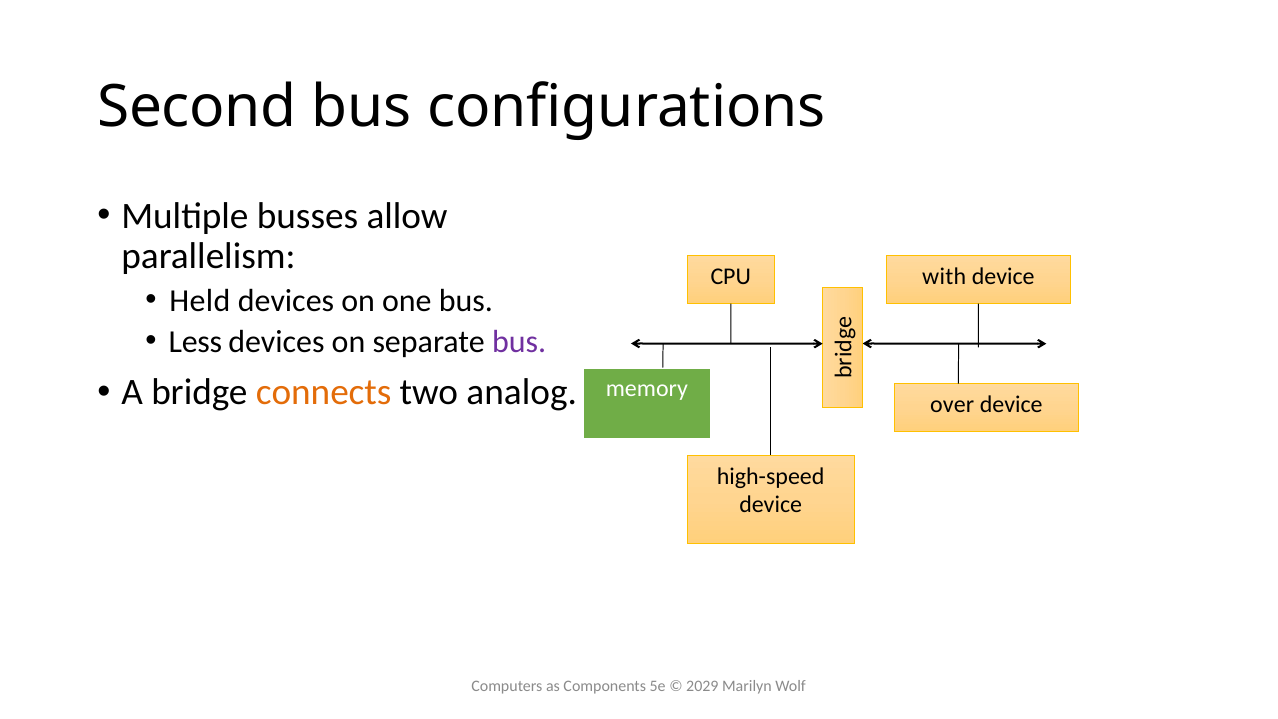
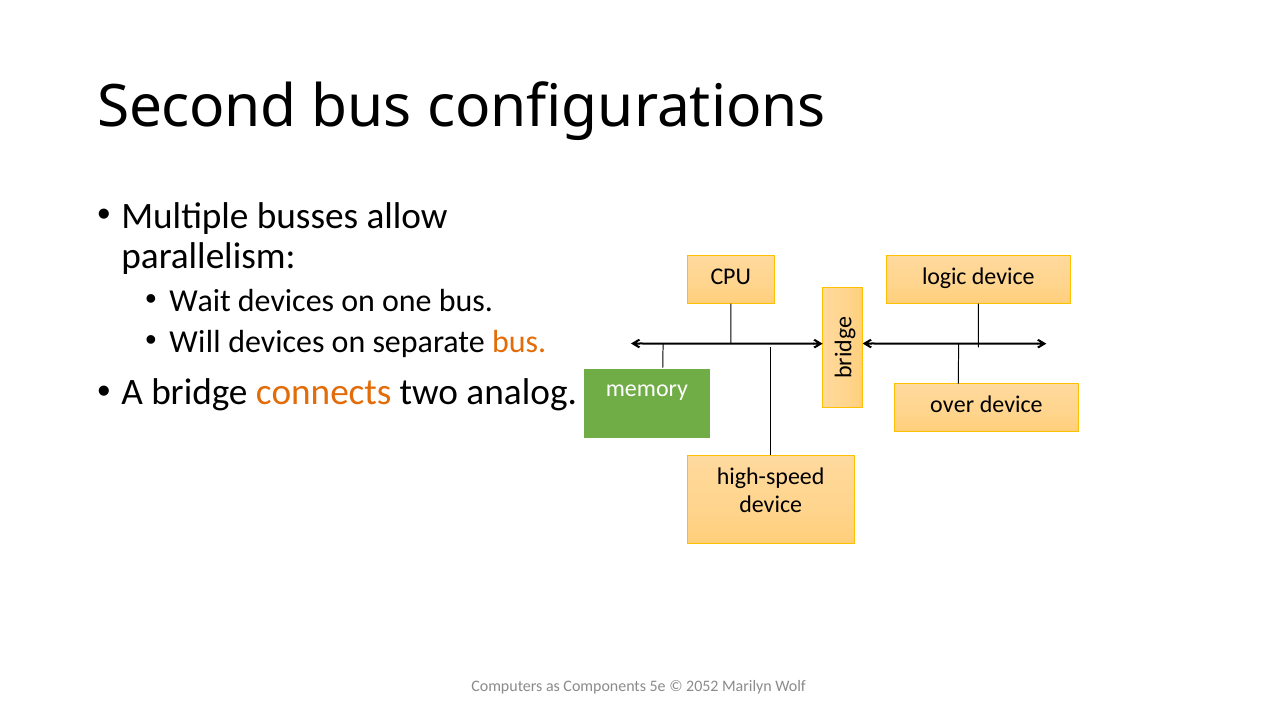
with: with -> logic (944, 276)
Held: Held -> Wait (200, 300)
Less: Less -> Will (195, 342)
bus colour: purple -> orange (519, 342)
2029: 2029 -> 2052 (702, 687)
